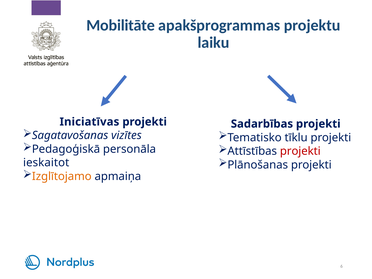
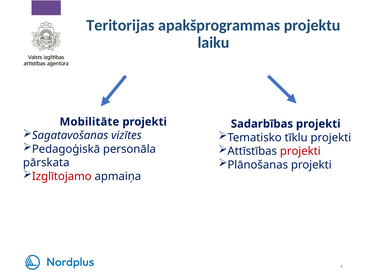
Mobilitāte: Mobilitāte -> Teritorijas (121, 25)
Iniciatīvas: Iniciatīvas -> Mobilitāte (89, 122)
ieskaitot: ieskaitot -> pārskata (46, 163)
Izglītojamo colour: orange -> red (62, 176)
